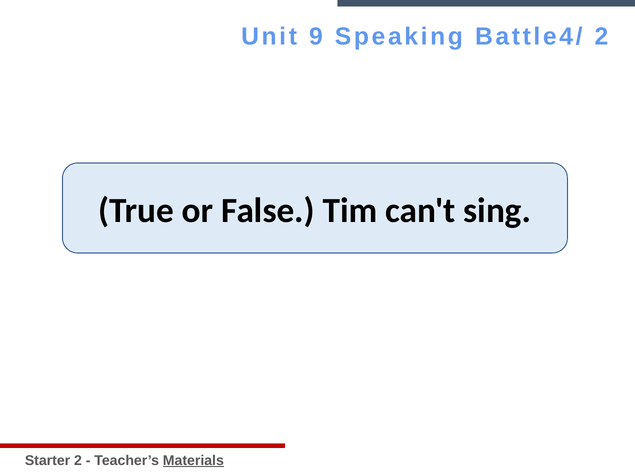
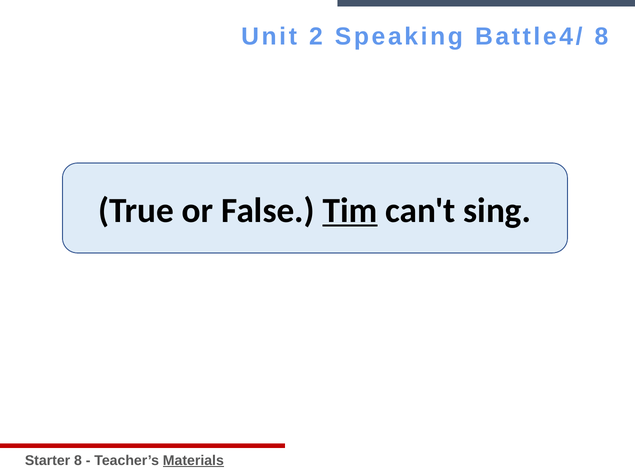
9: 9 -> 2 (316, 36)
Battle4/ 2: 2 -> 8 (601, 36)
Tim underline: none -> present (350, 211)
Starter 2: 2 -> 8 (78, 461)
